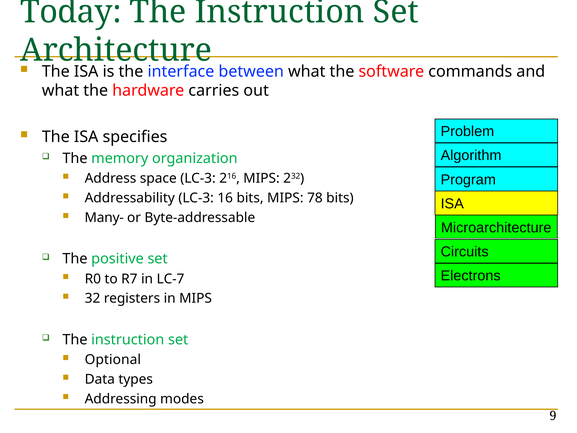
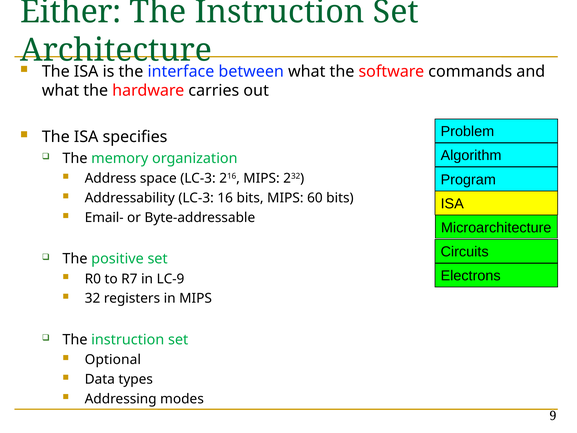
Today: Today -> Either (71, 12)
78: 78 -> 60 (315, 198)
Many-: Many- -> Email- (104, 218)
LC-7: LC-7 -> LC-9 (170, 279)
